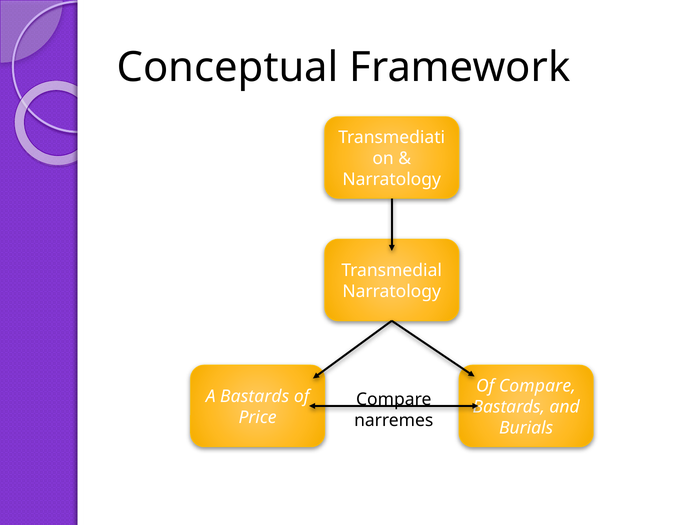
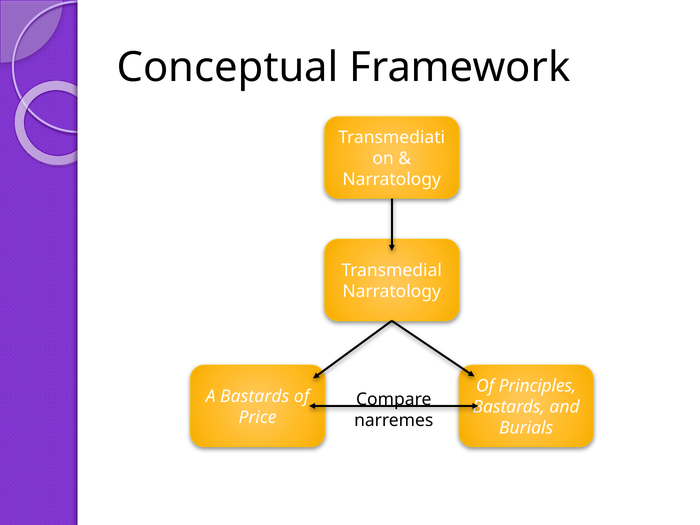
Of Compare: Compare -> Principles (538, 386)
